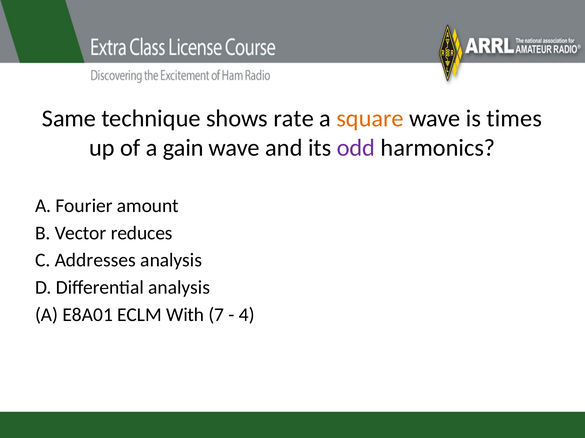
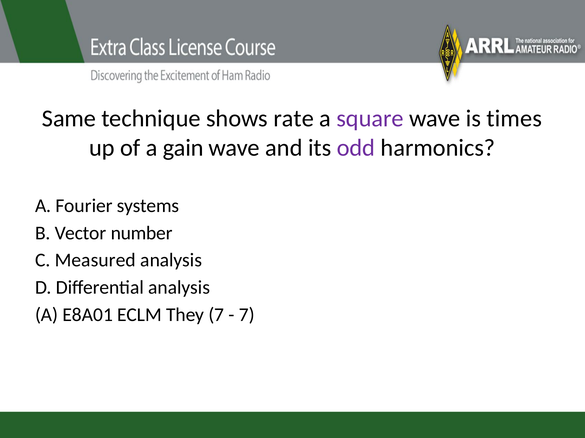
square colour: orange -> purple (370, 119)
amount: amount -> systems (148, 206)
reduces: reduces -> number (142, 233)
Addresses: Addresses -> Measured (95, 261)
With: With -> They (185, 315)
4: 4 -> 7 (247, 315)
